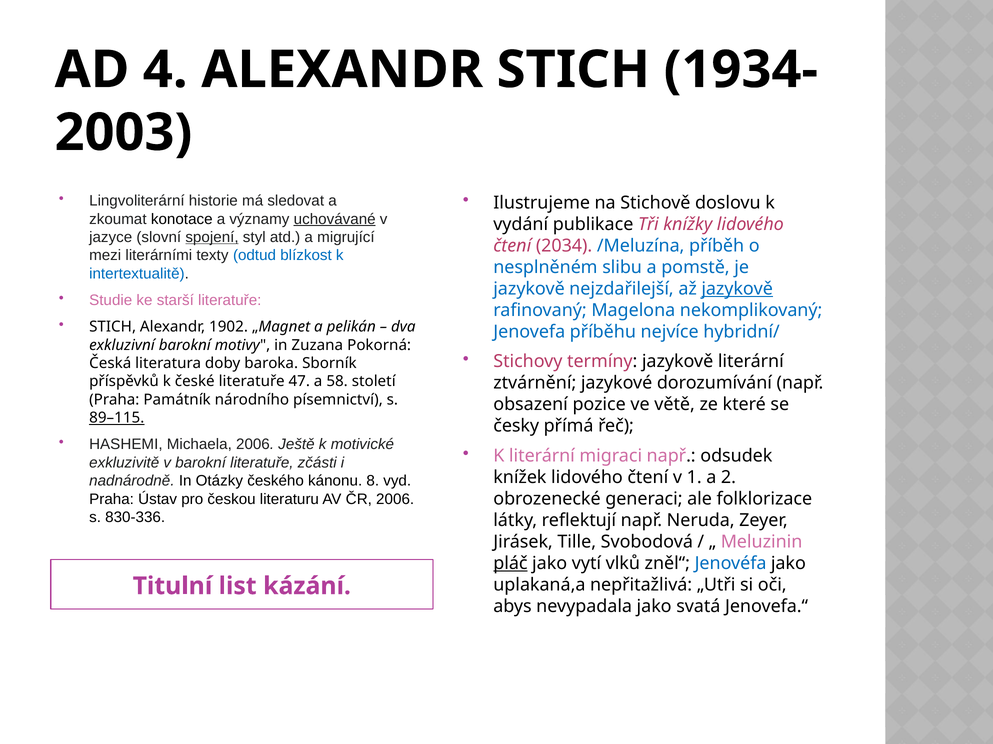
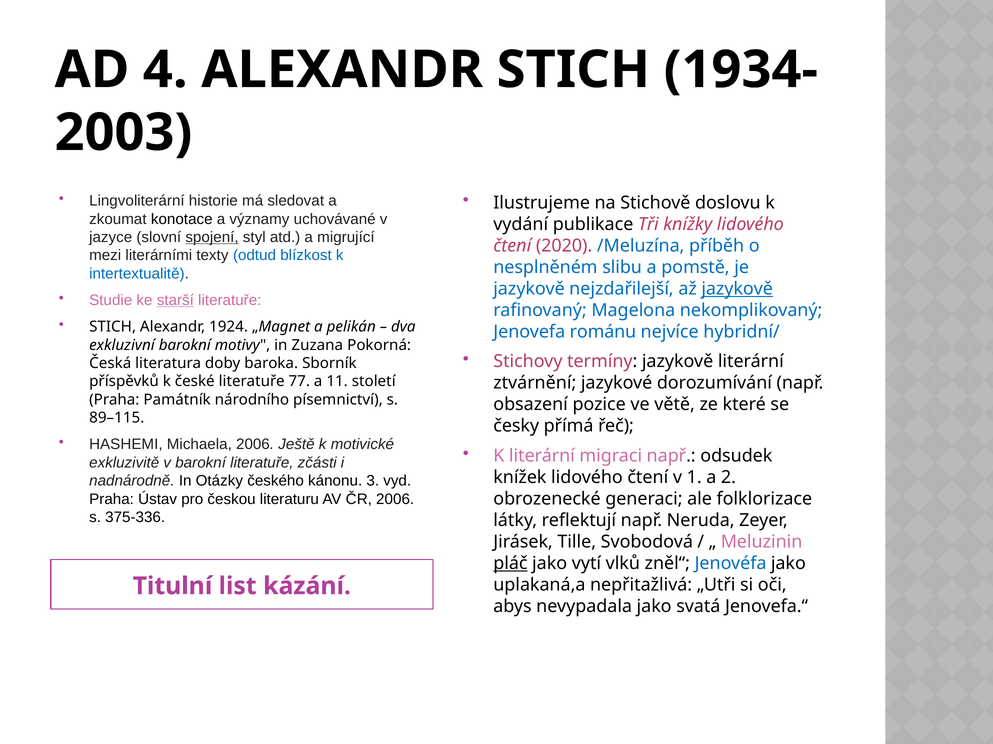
uchovávané underline: present -> none (335, 219)
2034: 2034 -> 2020 (564, 246)
starší underline: none -> present (175, 301)
1902: 1902 -> 1924 (229, 327)
příběhu: příběhu -> románu (603, 332)
47: 47 -> 77 (299, 382)
58: 58 -> 11 (337, 382)
89–115 underline: present -> none (117, 418)
8: 8 -> 3 (373, 481)
830-336: 830-336 -> 375-336 (135, 518)
